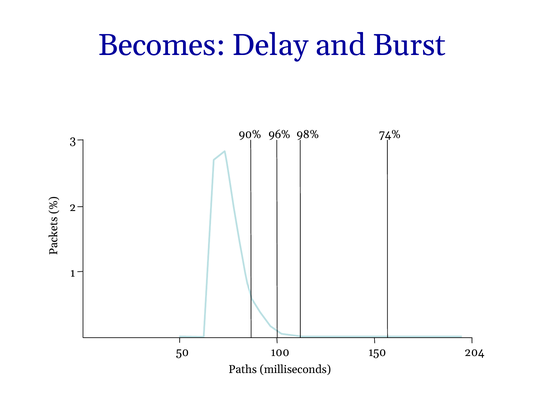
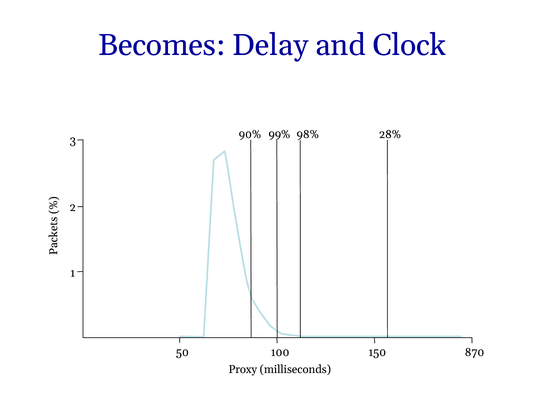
Burst: Burst -> Clock (409, 45)
96%: 96% -> 99% (279, 134)
74%: 74% -> 28% (390, 134)
204: 204 -> 870 (475, 352)
Paths: Paths -> Proxy (243, 370)
